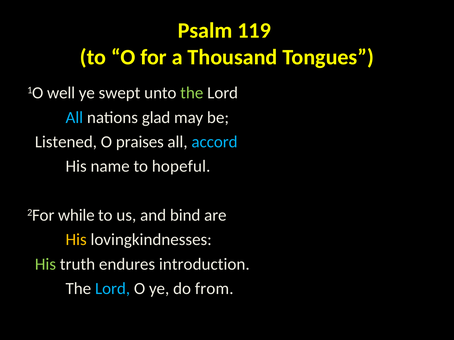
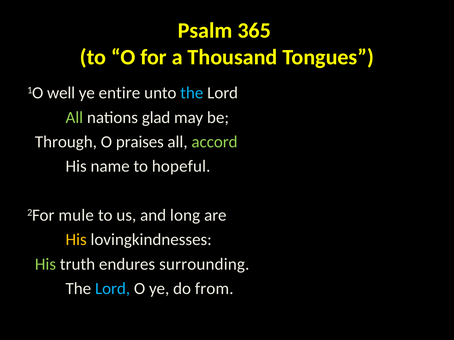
119: 119 -> 365 (254, 31)
swept: swept -> entire (119, 93)
the colour: light green -> light blue (192, 93)
All colour: light blue -> light green (74, 118)
Listened: Listened -> Through (66, 142)
accord colour: light blue -> light green (215, 142)
while: while -> mule (76, 216)
bind: bind -> long (185, 216)
introduction: introduction -> surrounding (204, 265)
